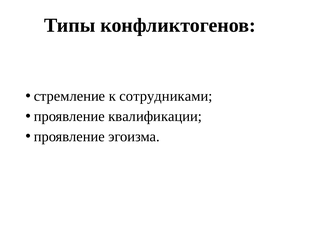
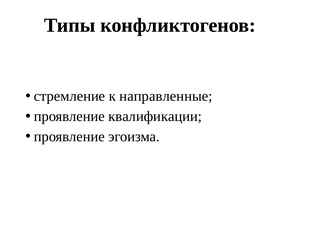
сотрудниками: сотрудниками -> направленные (166, 96)
